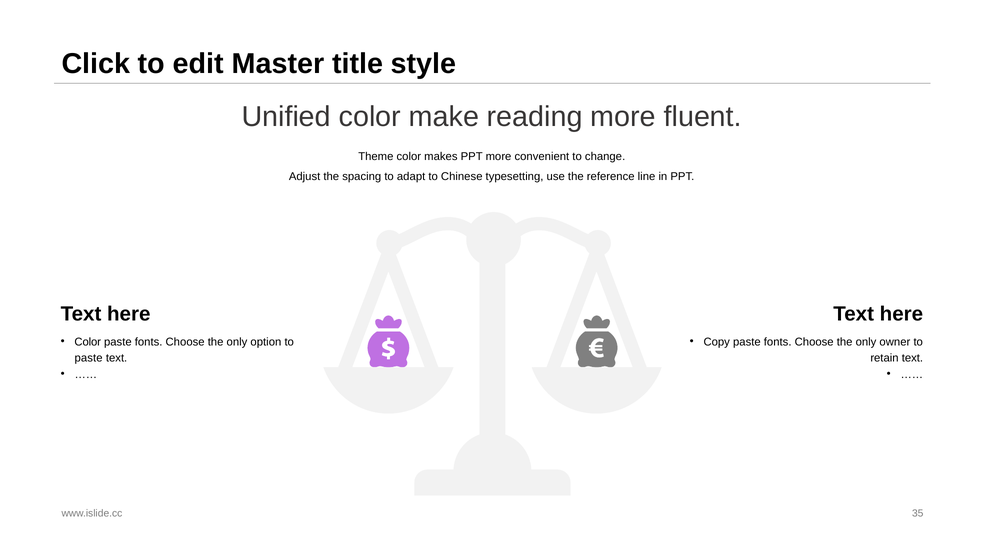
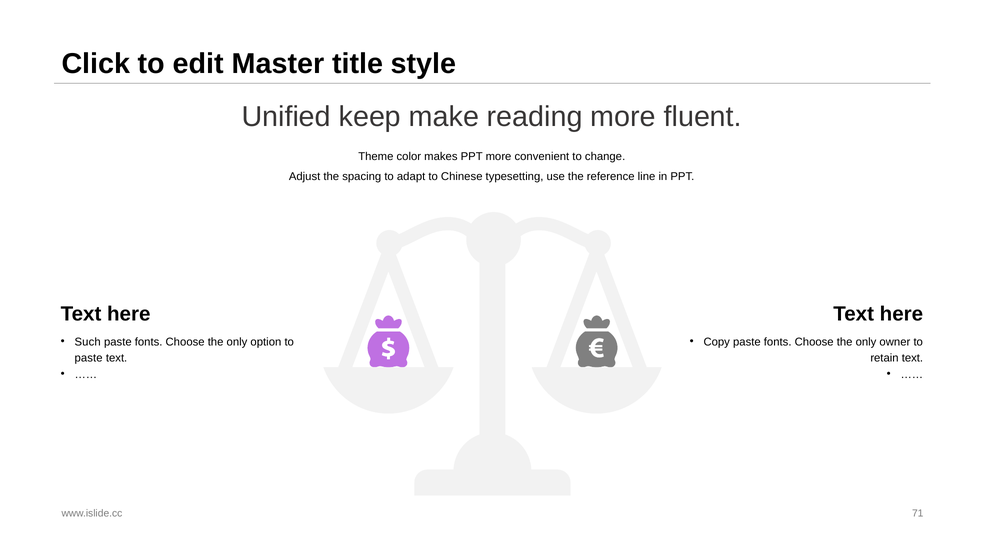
Unified color: color -> keep (370, 117)
Color: Color -> Such (88, 342)
35: 35 -> 71 (918, 513)
